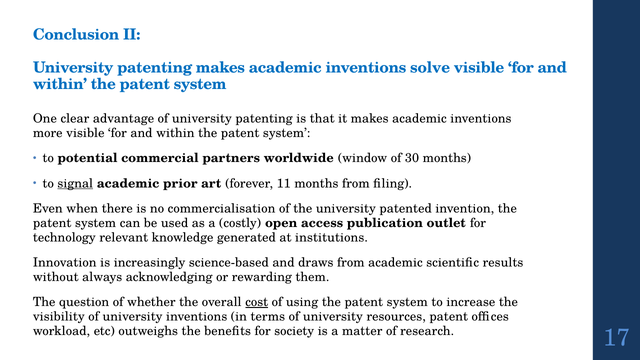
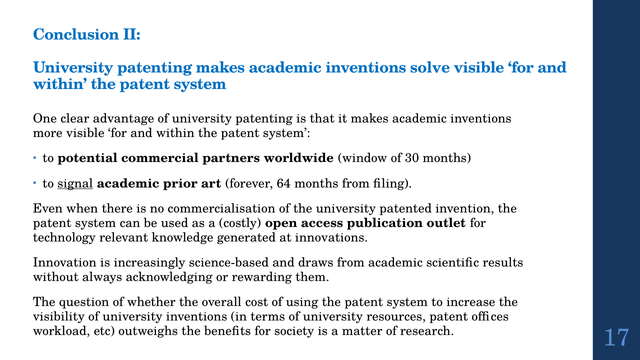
11: 11 -> 64 (284, 183)
institutions: institutions -> innovations (332, 237)
cost underline: present -> none (257, 302)
